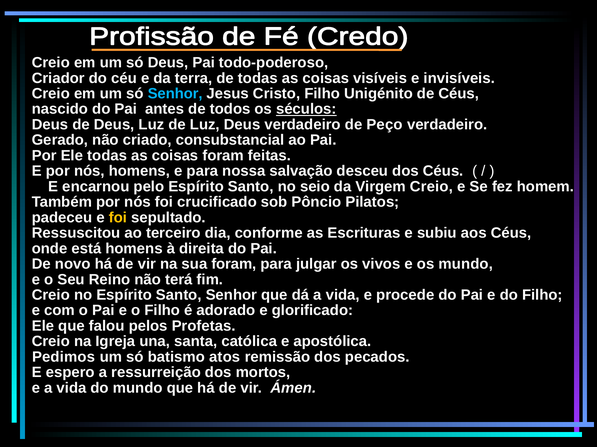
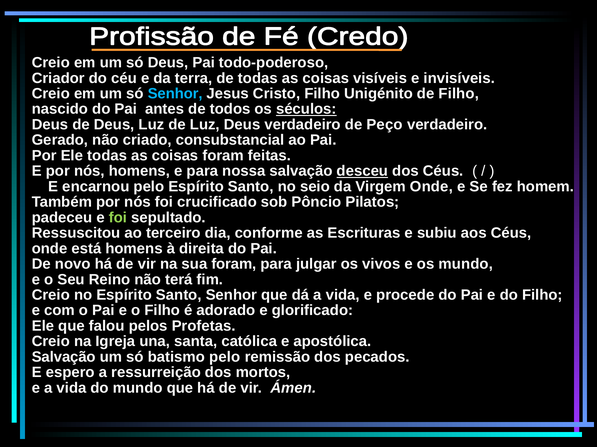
de Céus: Céus -> Filho (459, 94)
desceu underline: none -> present (362, 171)
Virgem Creio: Creio -> Onde (431, 187)
foi colour: yellow -> light green (118, 218)
Pedimos: Pedimos -> Salvação (64, 357)
batismo atos: atos -> pelo (225, 357)
